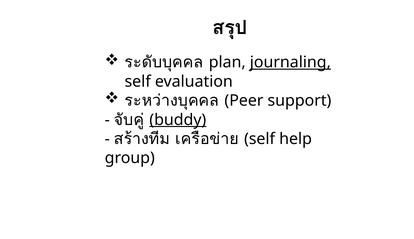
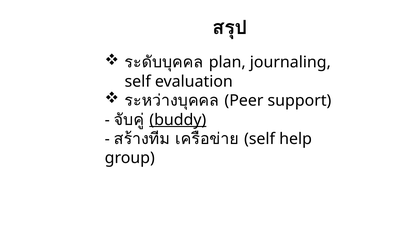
journaling underline: present -> none (290, 62)
